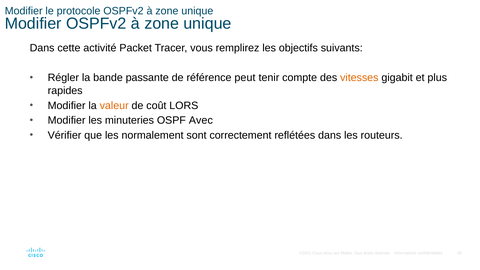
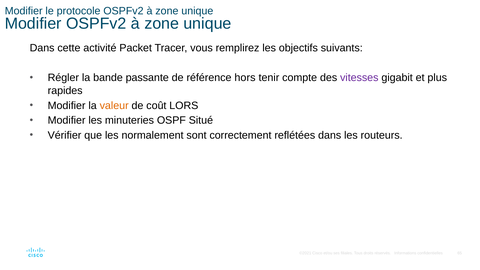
peut: peut -> hors (245, 78)
vitesses colour: orange -> purple (359, 78)
Avec: Avec -> Situé (201, 120)
